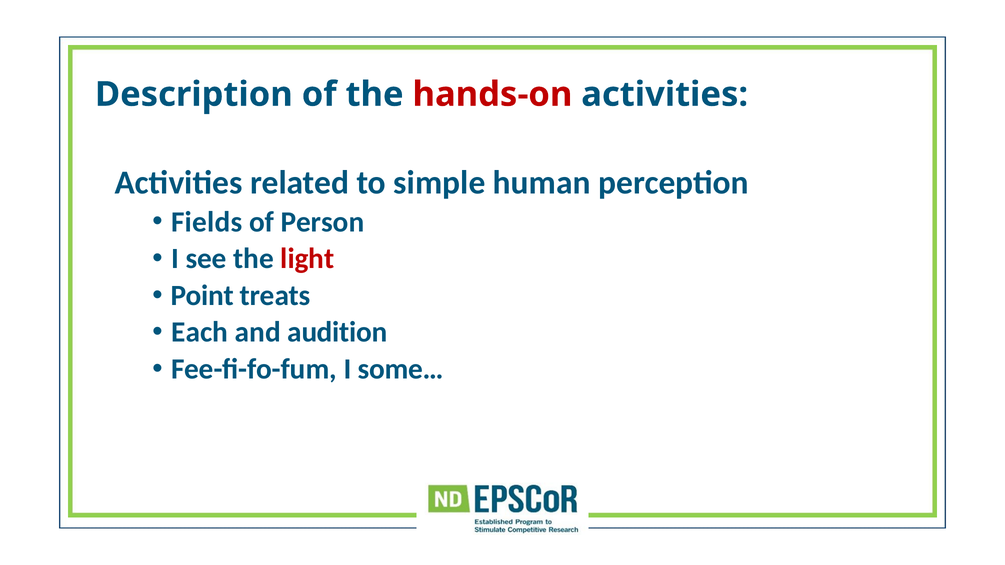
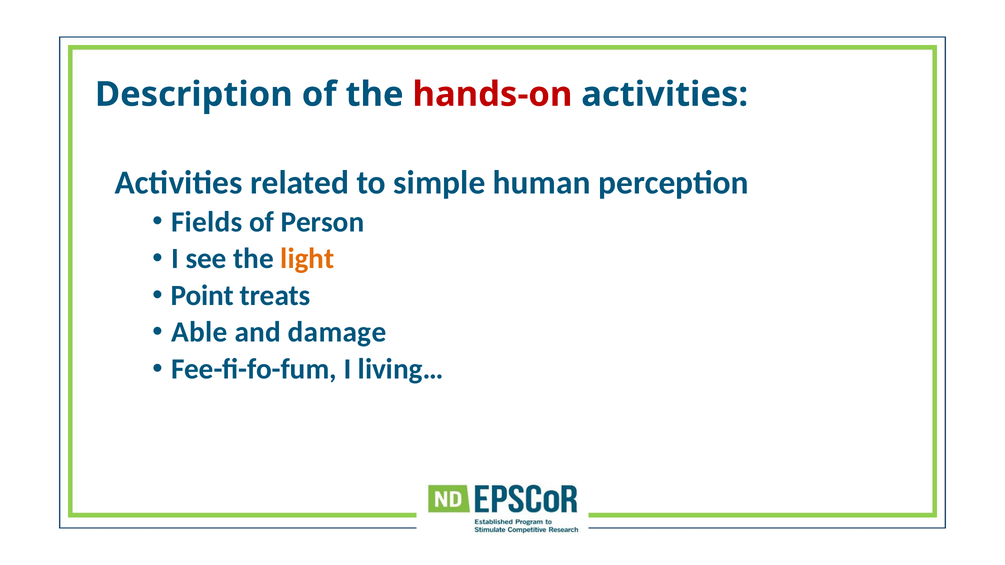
light colour: red -> orange (307, 259)
Each: Each -> Able (200, 332)
audition: audition -> damage (337, 332)
some…: some… -> living… (401, 369)
